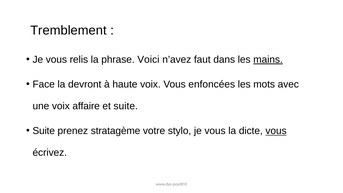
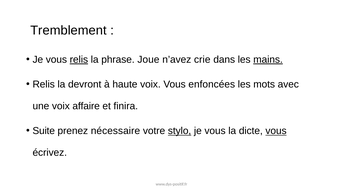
relis underline: none -> present (79, 60)
Voici: Voici -> Joue (148, 60)
faut: faut -> crie (202, 60)
Face: Face -> Relis (44, 84)
et suite: suite -> finira (126, 106)
stratagème: stratagème -> nécessaire (115, 131)
stylo underline: none -> present (180, 131)
